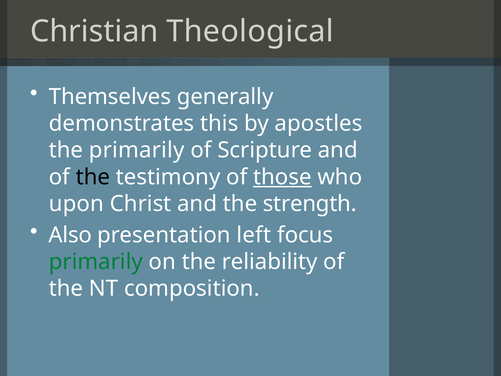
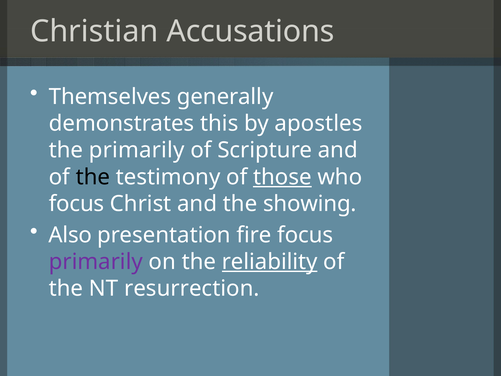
Theological: Theological -> Accusations (250, 31)
upon: upon -> focus (77, 204)
strength: strength -> showing (310, 204)
left: left -> fire (254, 235)
primarily colour: green -> purple (96, 262)
reliability underline: none -> present (270, 262)
composition: composition -> resurrection (192, 288)
